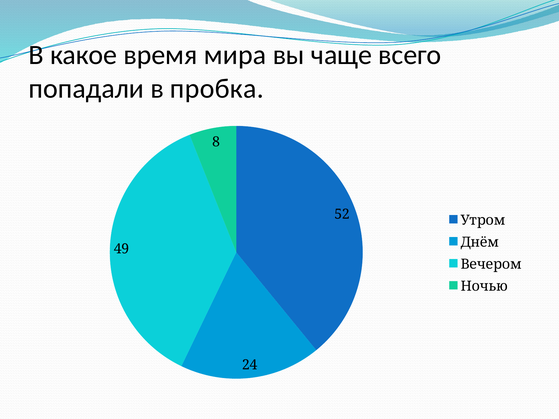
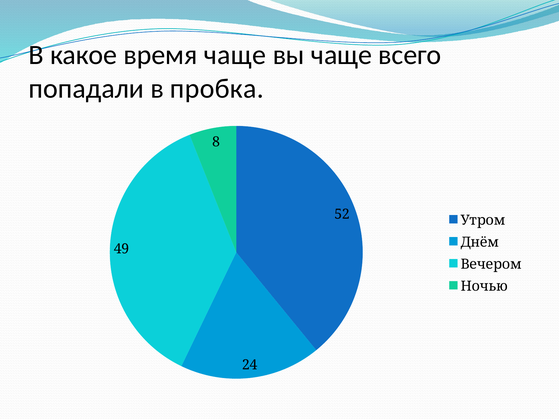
время мира: мира -> чаще (235, 55)
